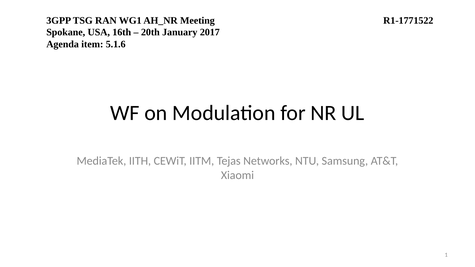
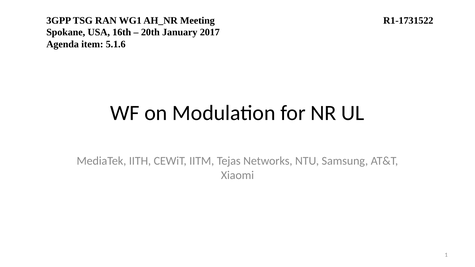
R1-1771522: R1-1771522 -> R1-1731522 (408, 20)
